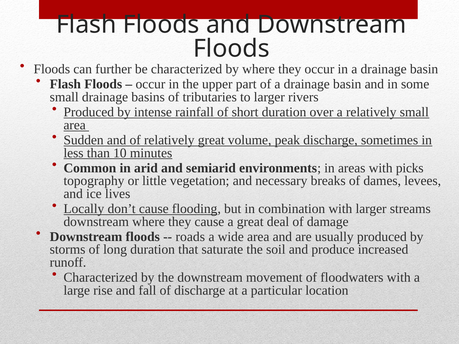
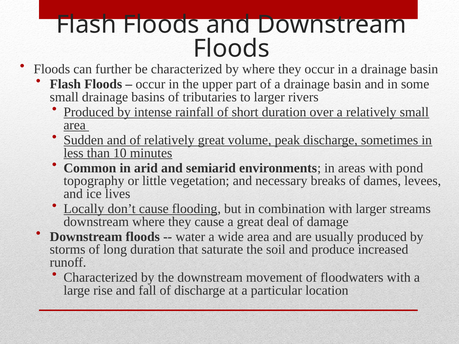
picks: picks -> pond (410, 168)
roads: roads -> water (190, 237)
